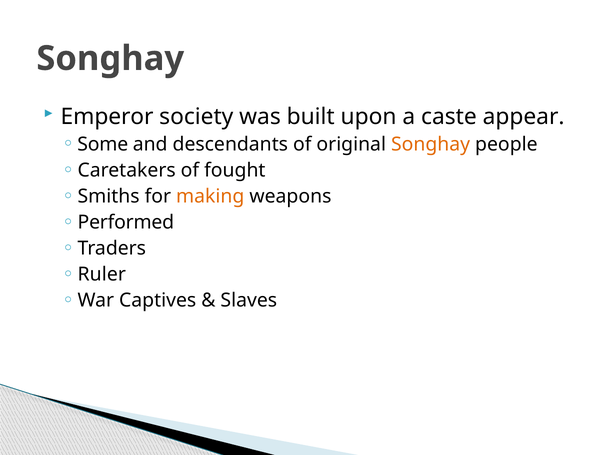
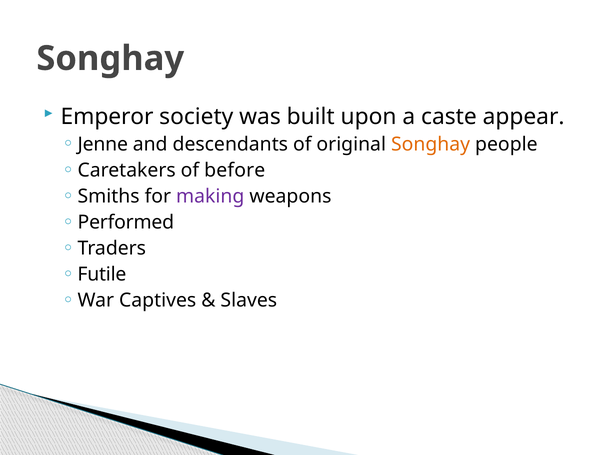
Some: Some -> Jenne (103, 144)
fought: fought -> before (235, 170)
making colour: orange -> purple (210, 197)
Ruler: Ruler -> Futile (102, 275)
